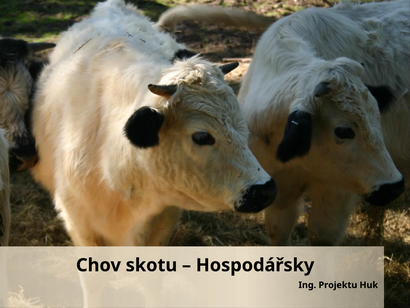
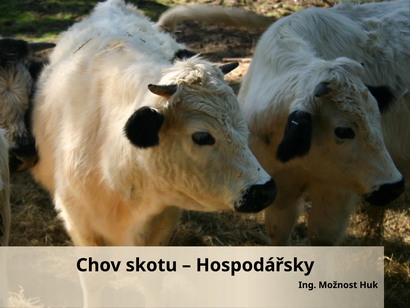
Projektu: Projektu -> Možnost (338, 285)
